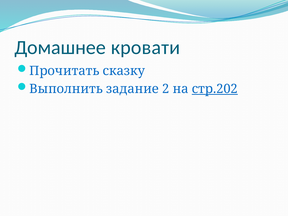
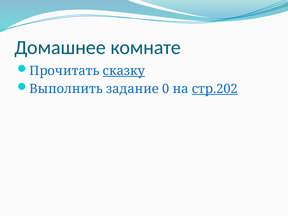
кровати: кровати -> комнате (146, 48)
сказку underline: none -> present (124, 71)
2: 2 -> 0 (166, 89)
